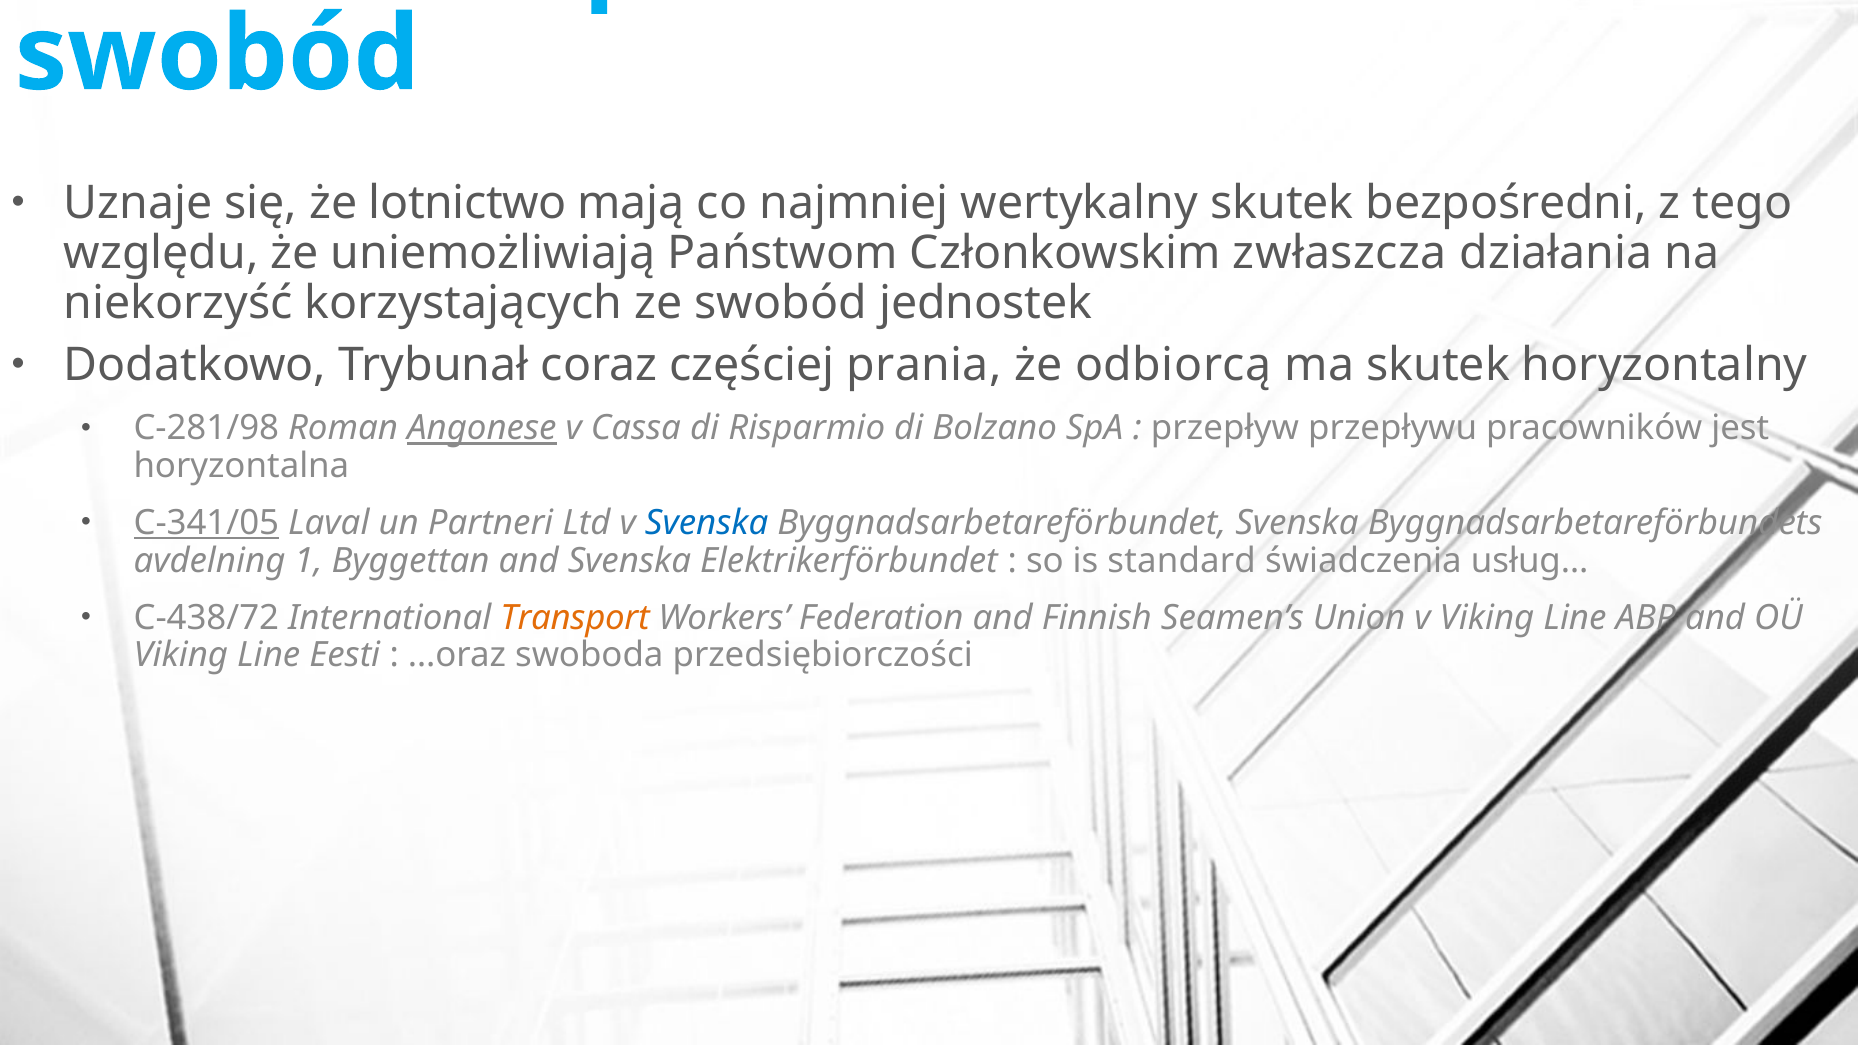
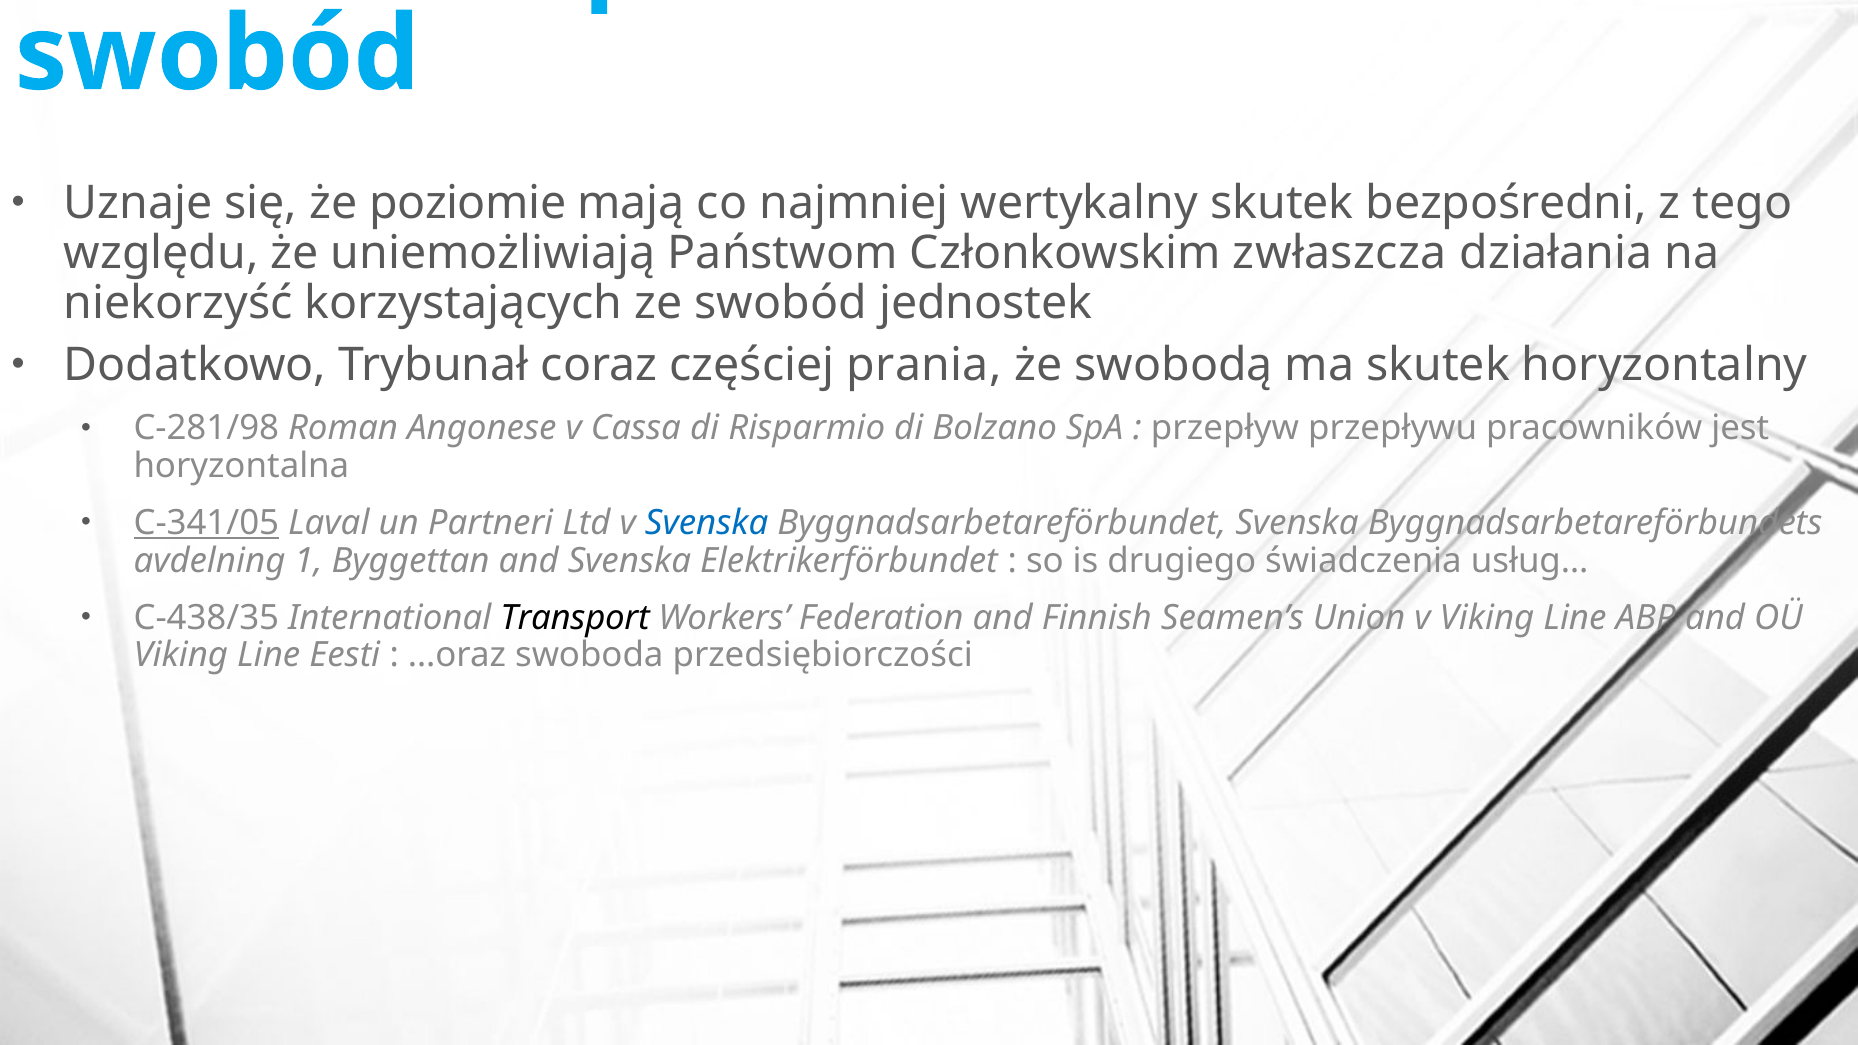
lotnictwo: lotnictwo -> poziomie (468, 203)
odbiorcą: odbiorcą -> swobodą (1174, 365)
Angonese underline: present -> none (482, 429)
standard: standard -> drugiego (1182, 561)
C-438/72: C-438/72 -> C-438/35 (206, 618)
Transport colour: orange -> black (575, 618)
